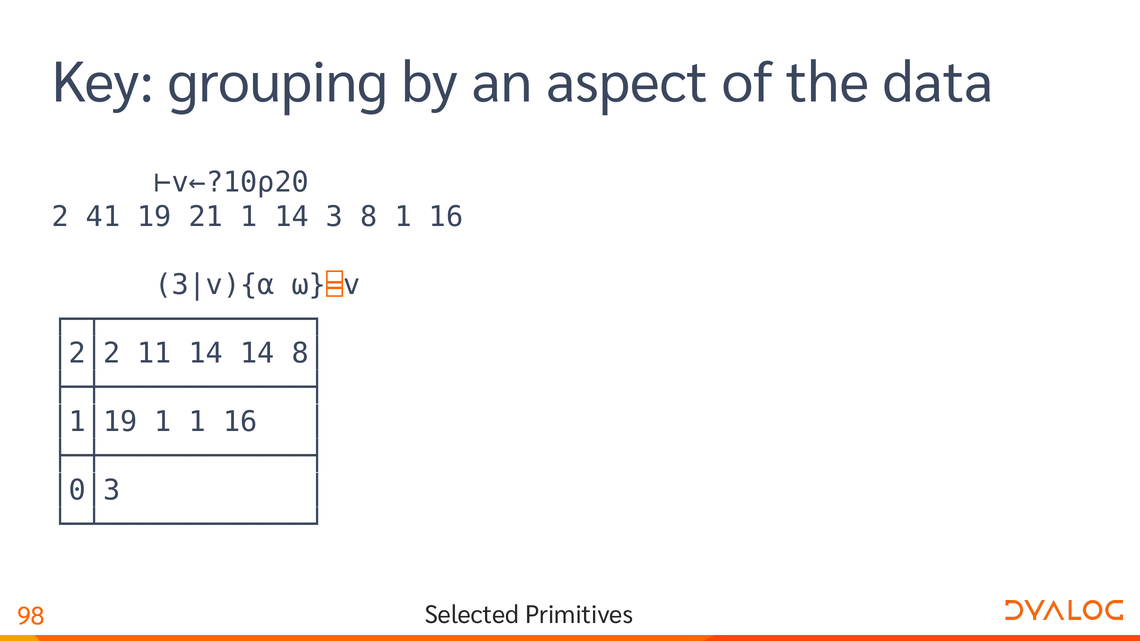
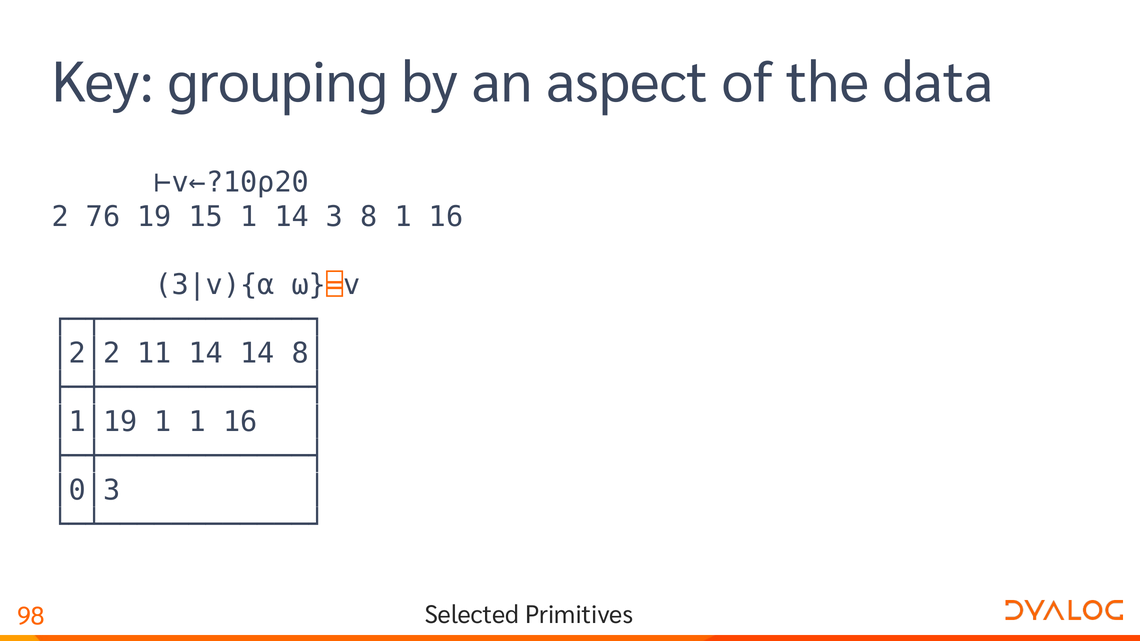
41: 41 -> 76 (103, 217)
21: 21 -> 15 (206, 217)
